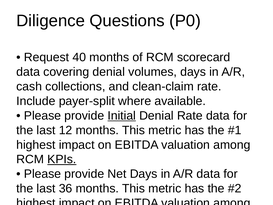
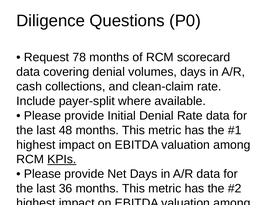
40: 40 -> 78 (79, 57)
Initial underline: present -> none (122, 116)
12: 12 -> 48 (66, 130)
